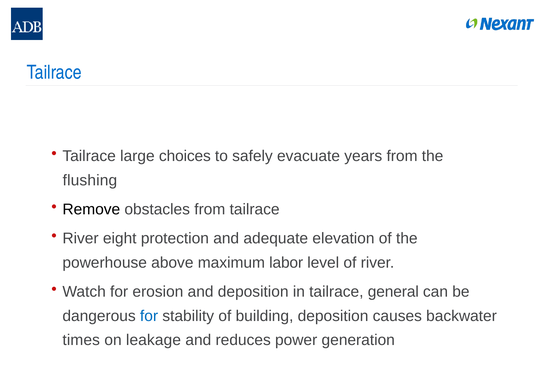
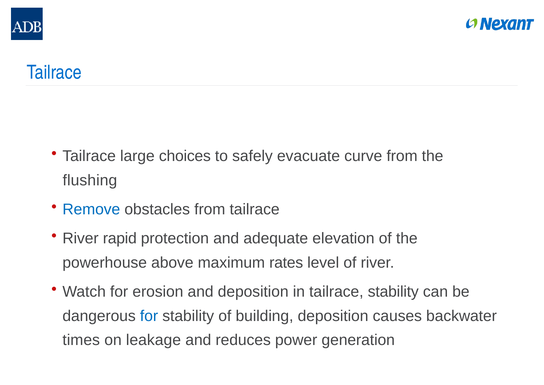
years: years -> curve (363, 156)
Remove colour: black -> blue (91, 209)
eight: eight -> rapid (120, 238)
labor: labor -> rates (286, 263)
tailrace general: general -> stability (393, 292)
